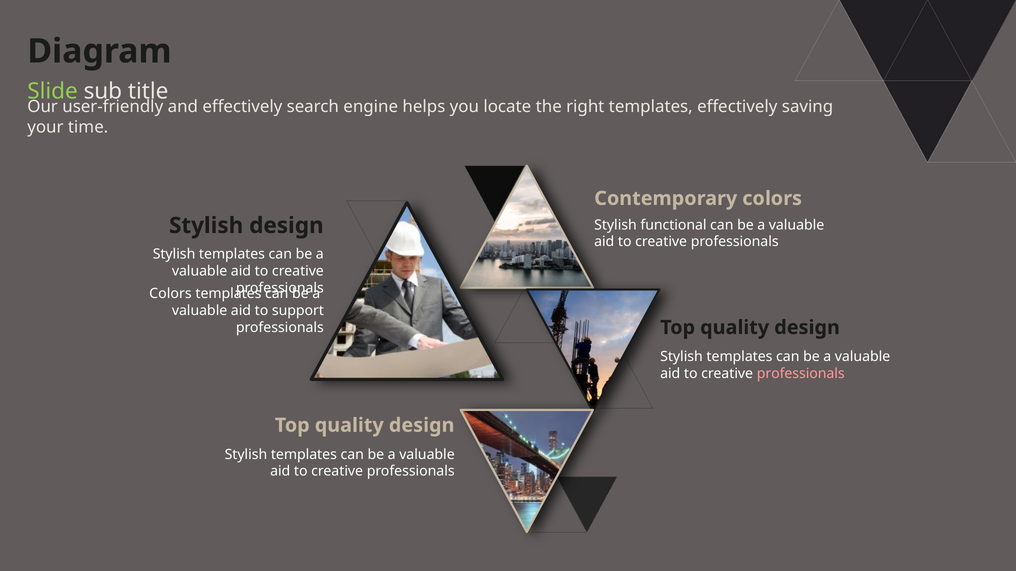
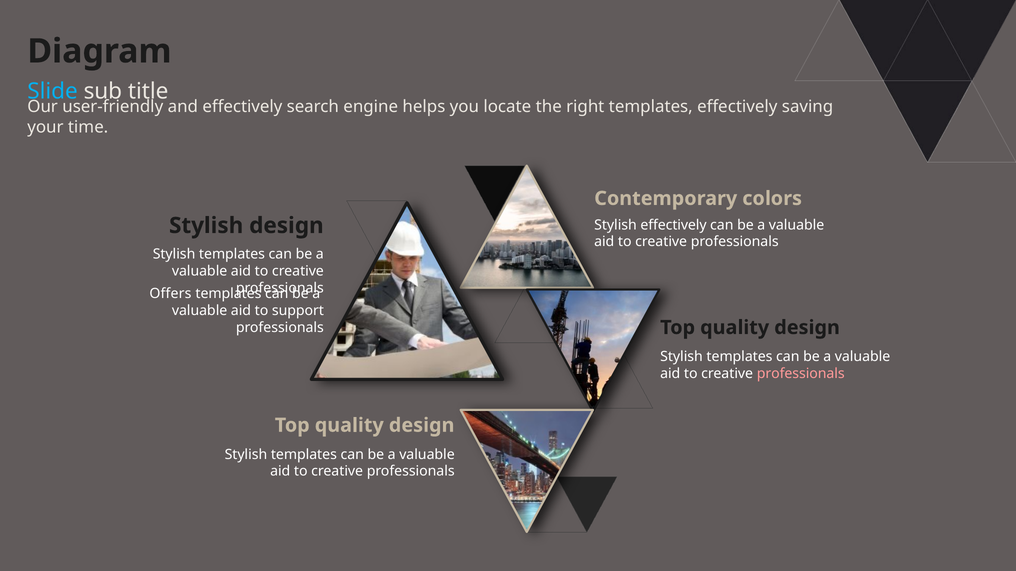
Slide colour: light green -> light blue (53, 91)
Stylish functional: functional -> effectively (674, 225)
Colors: Colors -> Offers (170, 294)
